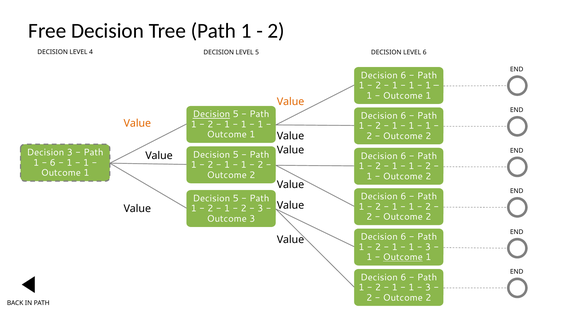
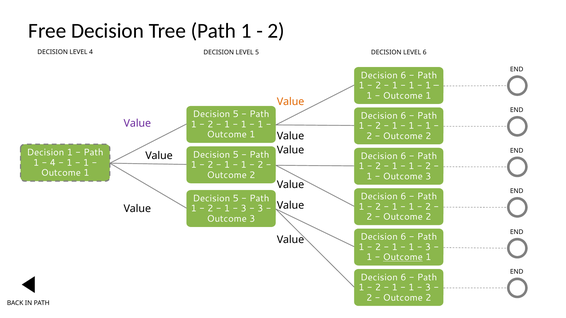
Decision underline: present -> none (211, 114)
Value colour: orange -> purple (137, 123)
Decision 3: 3 -> 1 (70, 153)
6: 6 -> 4 (53, 163)
2: 2 -> 3 (428, 177)
2: 2 -> 3 (244, 209)
